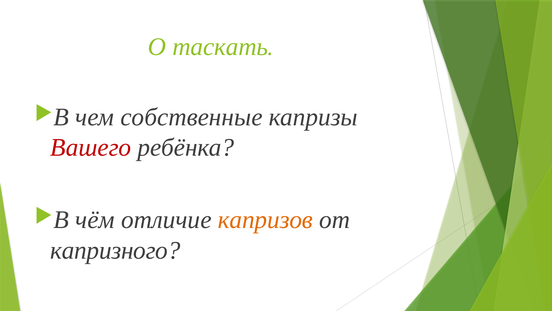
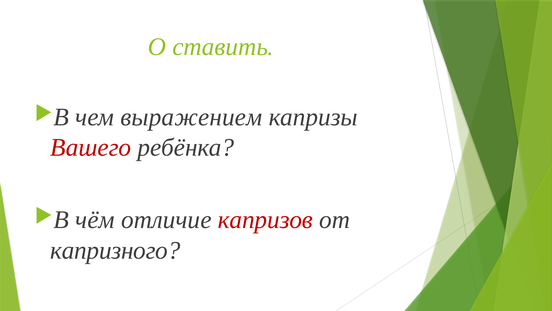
таскать: таскать -> ставить (220, 47)
собственные: собственные -> выражением (191, 117)
капризов colour: orange -> red (265, 220)
